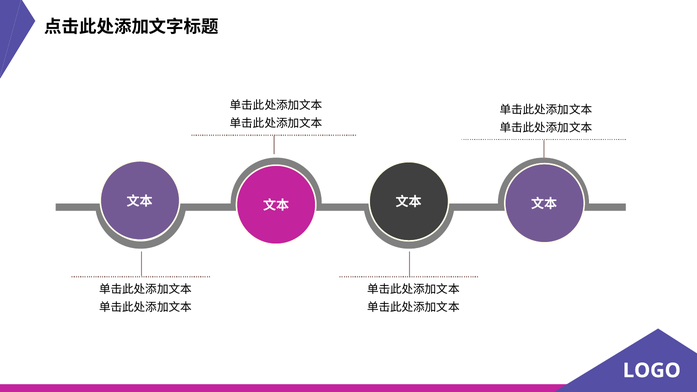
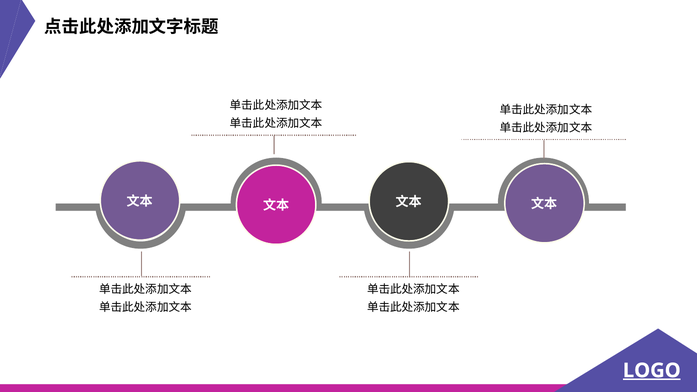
LOGO underline: none -> present (652, 371)
